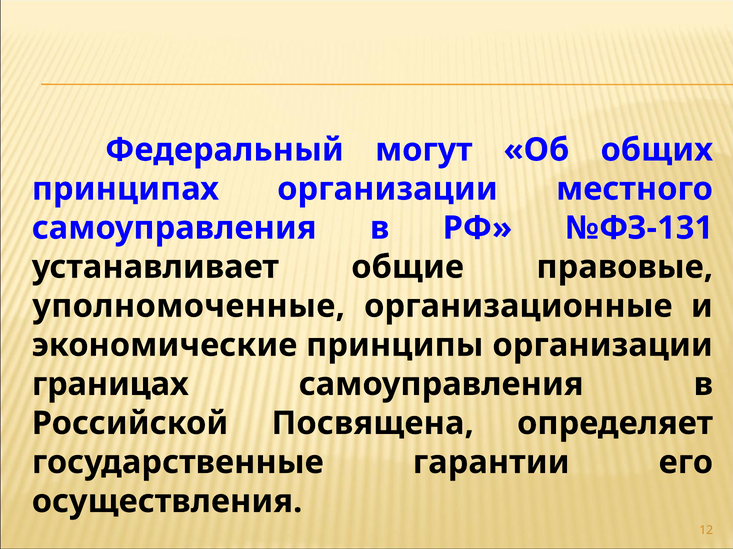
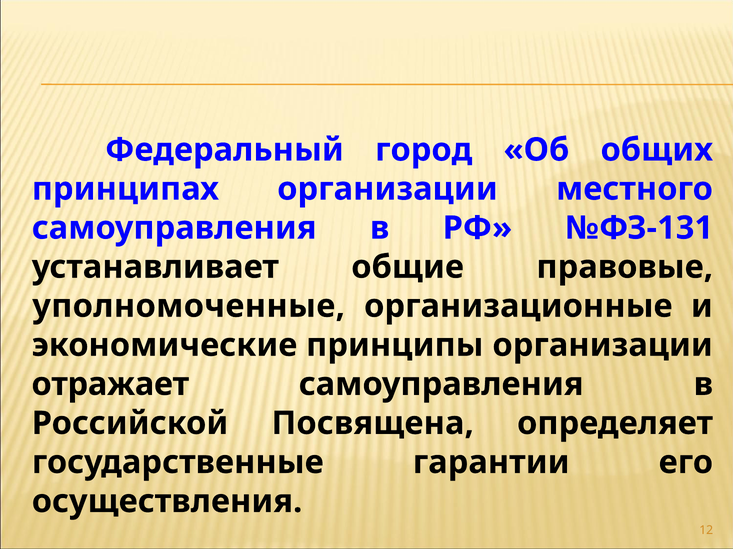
могут: могут -> город (424, 150)
границах: границах -> отражает (110, 385)
